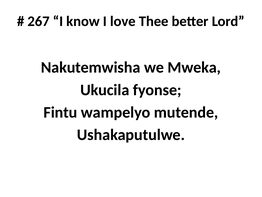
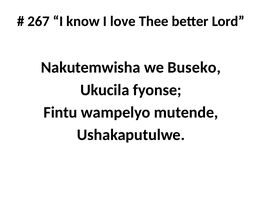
Mweka: Mweka -> Buseko (194, 67)
